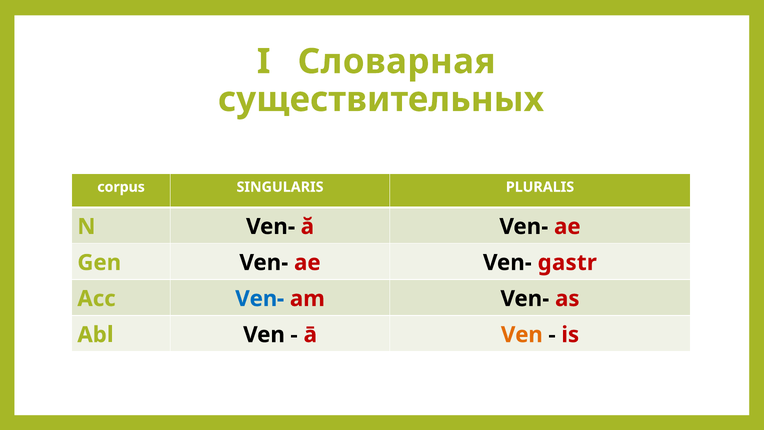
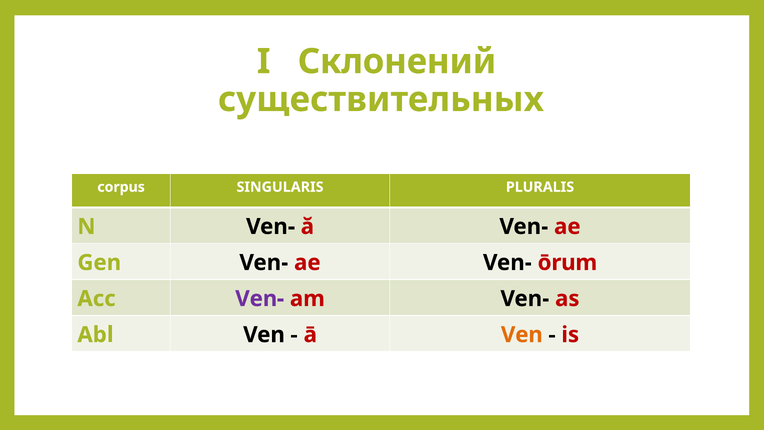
Словарная: Словарная -> Склонений (397, 62)
gastr: gastr -> ōrum (567, 263)
Ven- colour: blue -> purple (260, 299)
